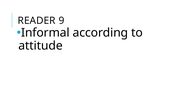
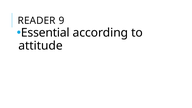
Informal: Informal -> Essential (45, 33)
